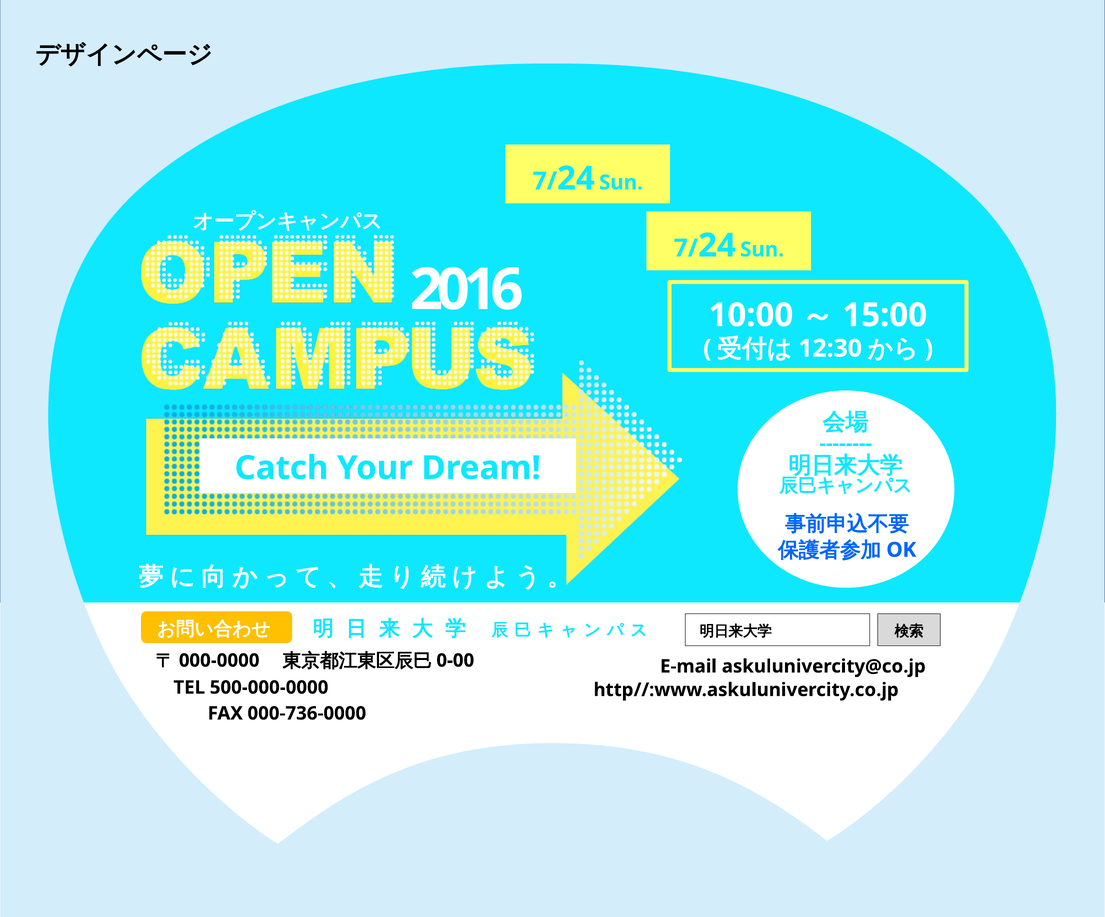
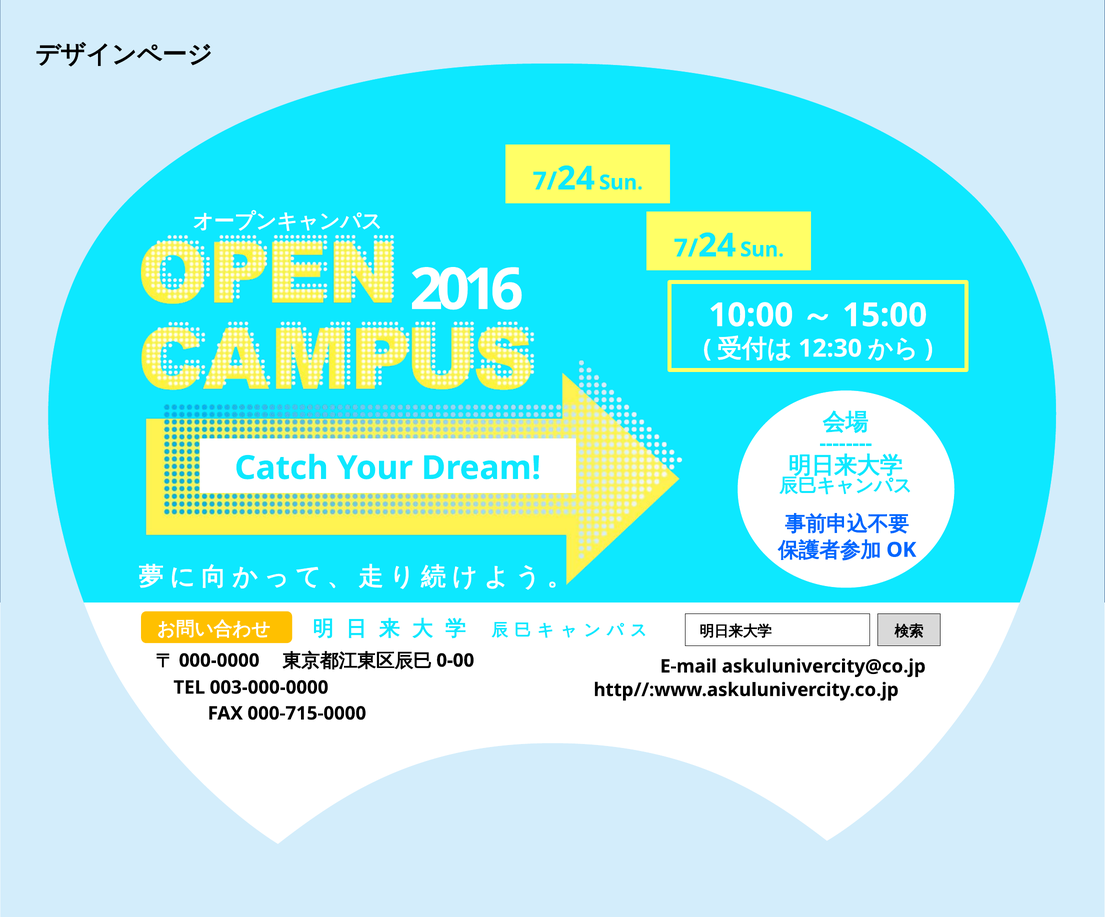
500-000-0000: 500-000-0000 -> 003-000-0000 (269, 687)
000-736-0000: 000-736-0000 -> 000-715-0000 (307, 713)
